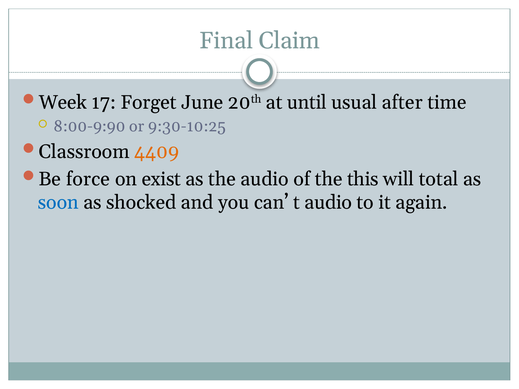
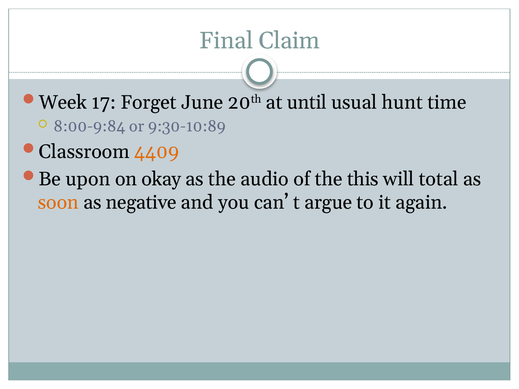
after: after -> hunt (402, 102)
8:00-9:90: 8:00-9:90 -> 8:00-9:84 (89, 126)
9:30-10:25: 9:30-10:25 -> 9:30-10:89 (187, 126)
force: force -> upon (88, 179)
exist: exist -> okay (161, 179)
soon colour: blue -> orange (58, 202)
shocked: shocked -> negative (141, 202)
t audio: audio -> argue (328, 202)
